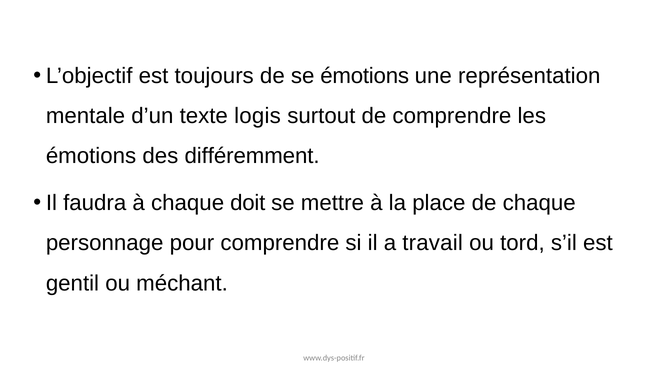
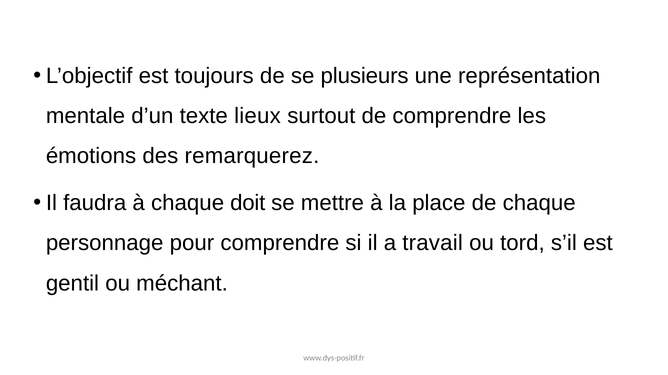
se émotions: émotions -> plusieurs (365, 76)
logis: logis -> lieux (257, 116)
différemment: différemment -> remarquerez (252, 156)
